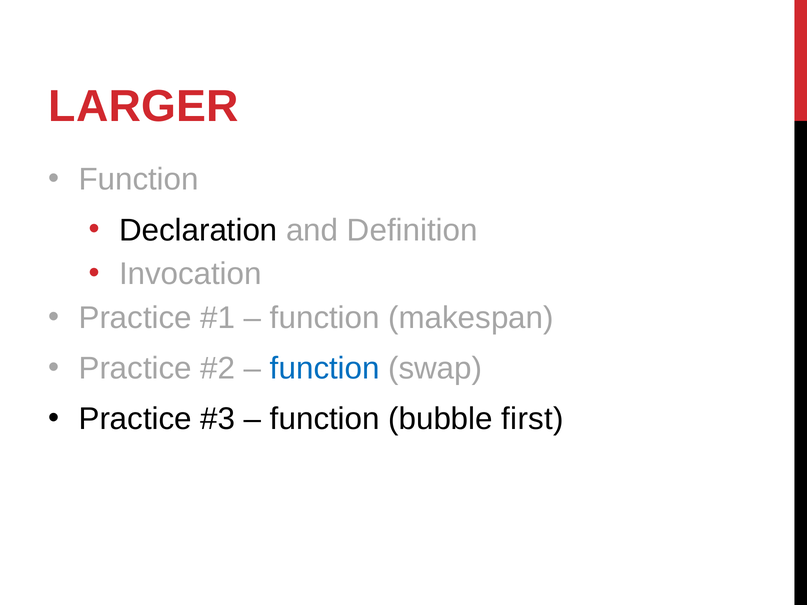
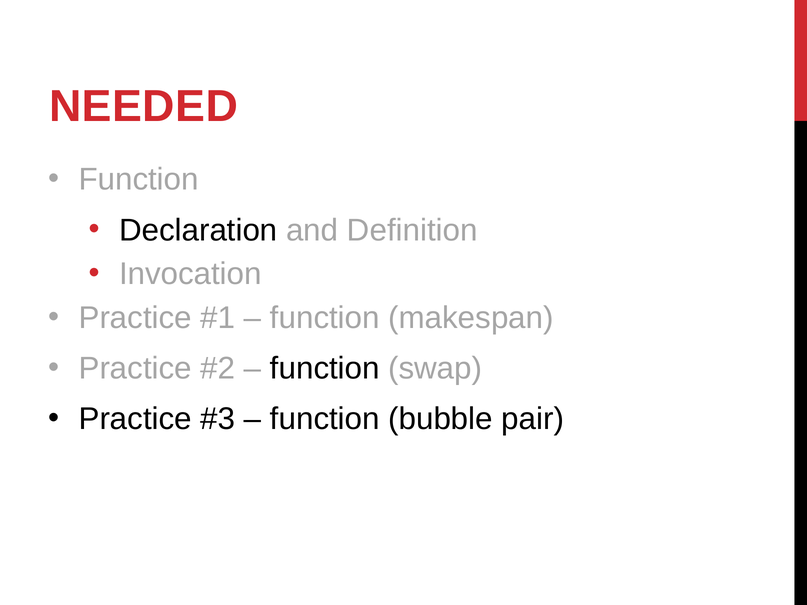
LARGER: LARGER -> NEEDED (144, 107)
function colour: blue -> black (325, 369)
first: first -> pair (533, 419)
